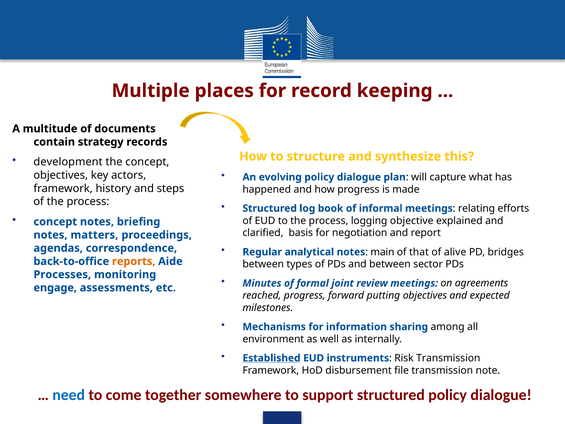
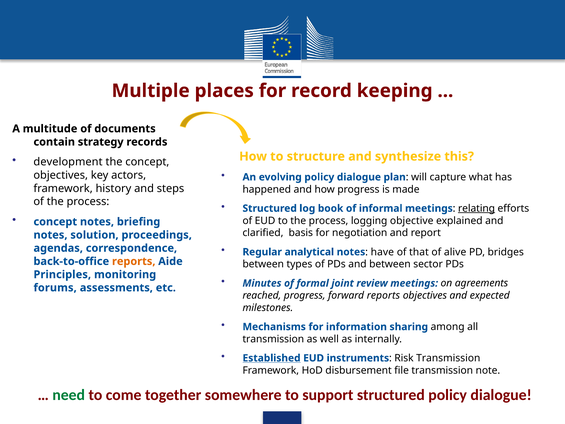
relating underline: none -> present (477, 208)
matters: matters -> solution (94, 235)
main: main -> have (382, 252)
Processes: Processes -> Principles (62, 274)
engage: engage -> forums (55, 288)
forward putting: putting -> reports (383, 295)
environment: environment -> transmission (273, 339)
need colour: blue -> green (69, 395)
